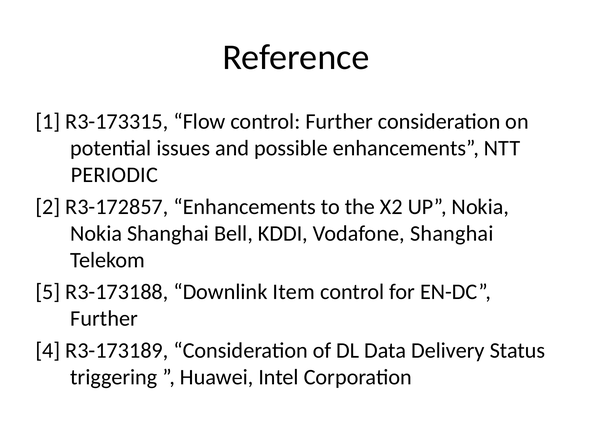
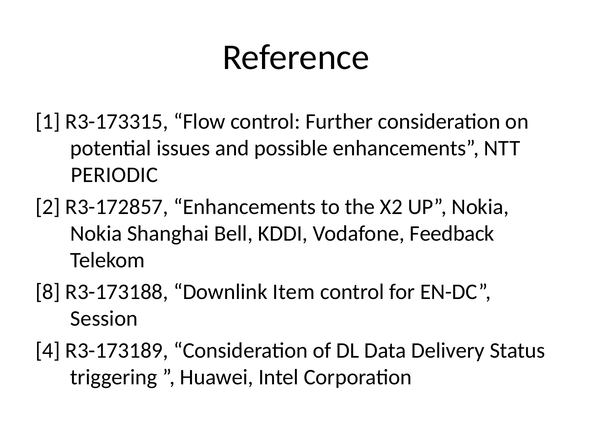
Vodafone Shanghai: Shanghai -> Feedback (452, 233)
5: 5 -> 8 (48, 292)
Further: Further -> Session (104, 319)
